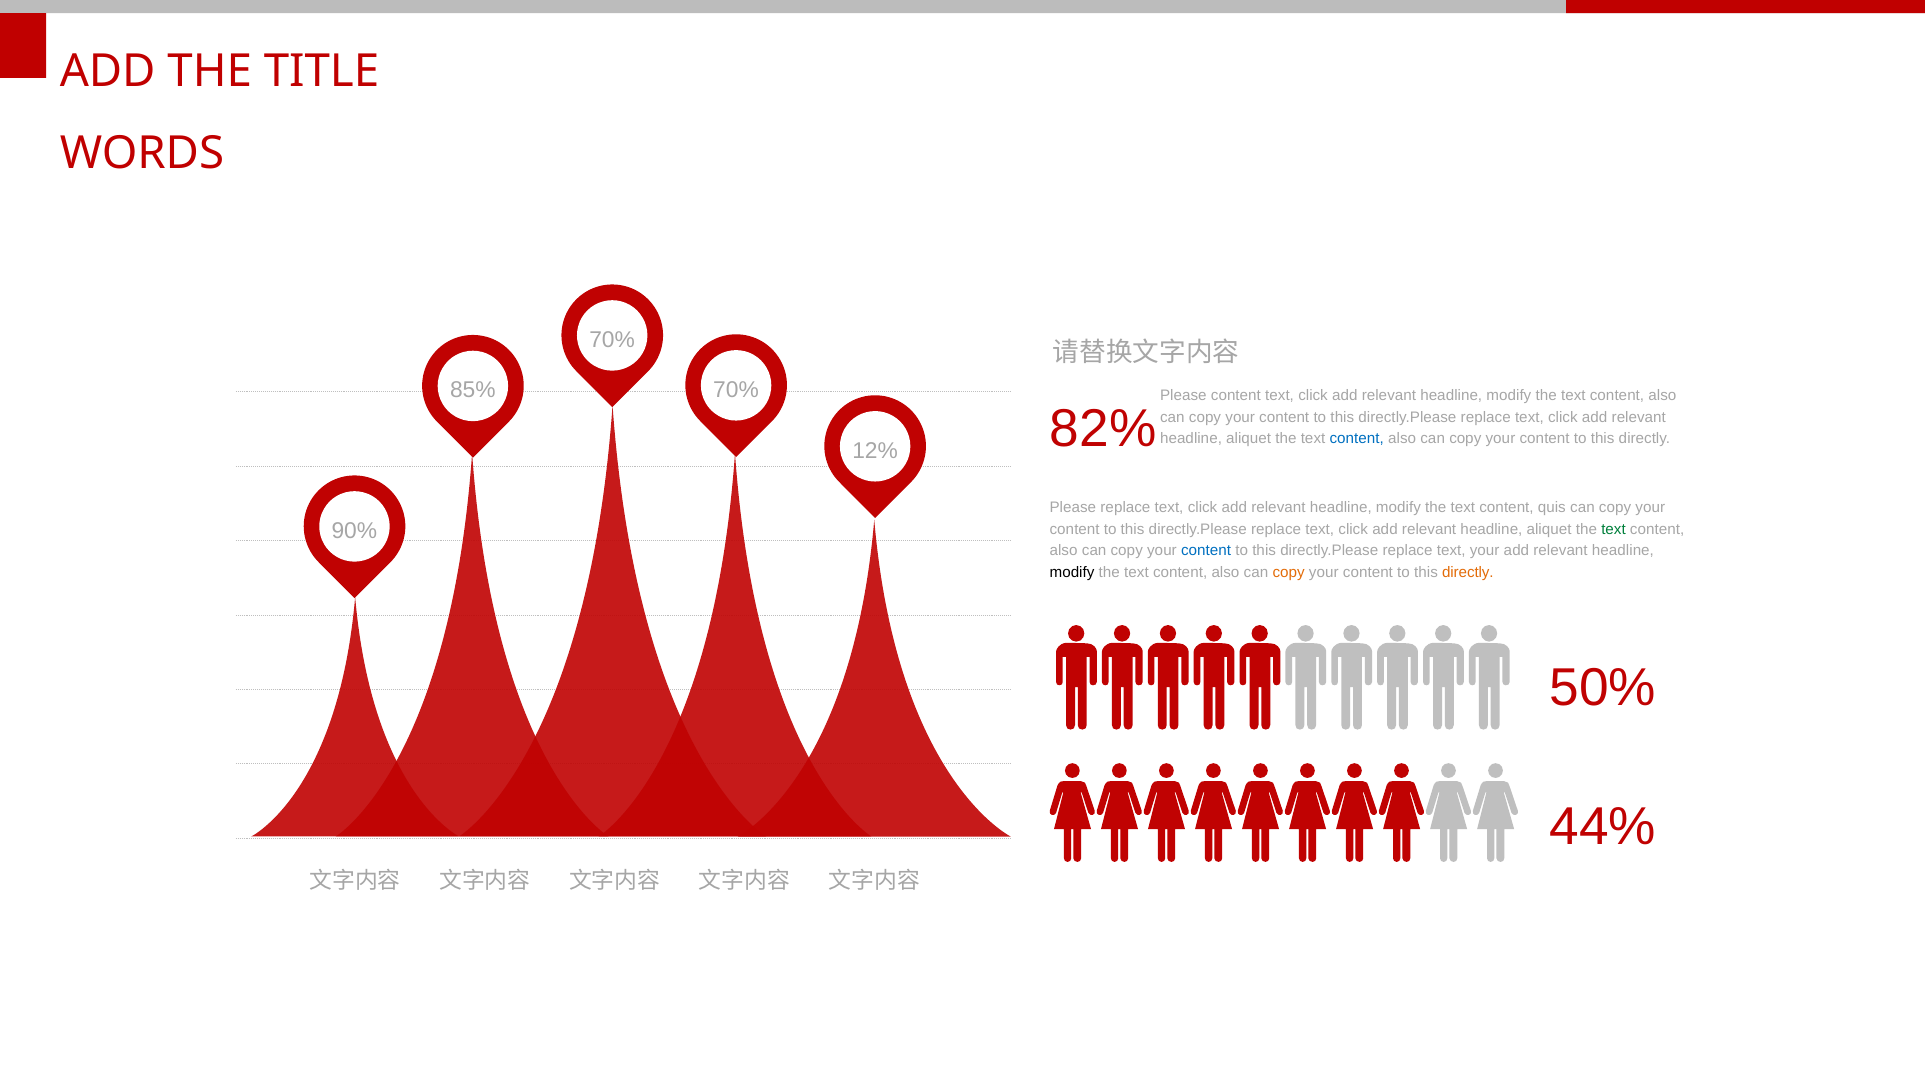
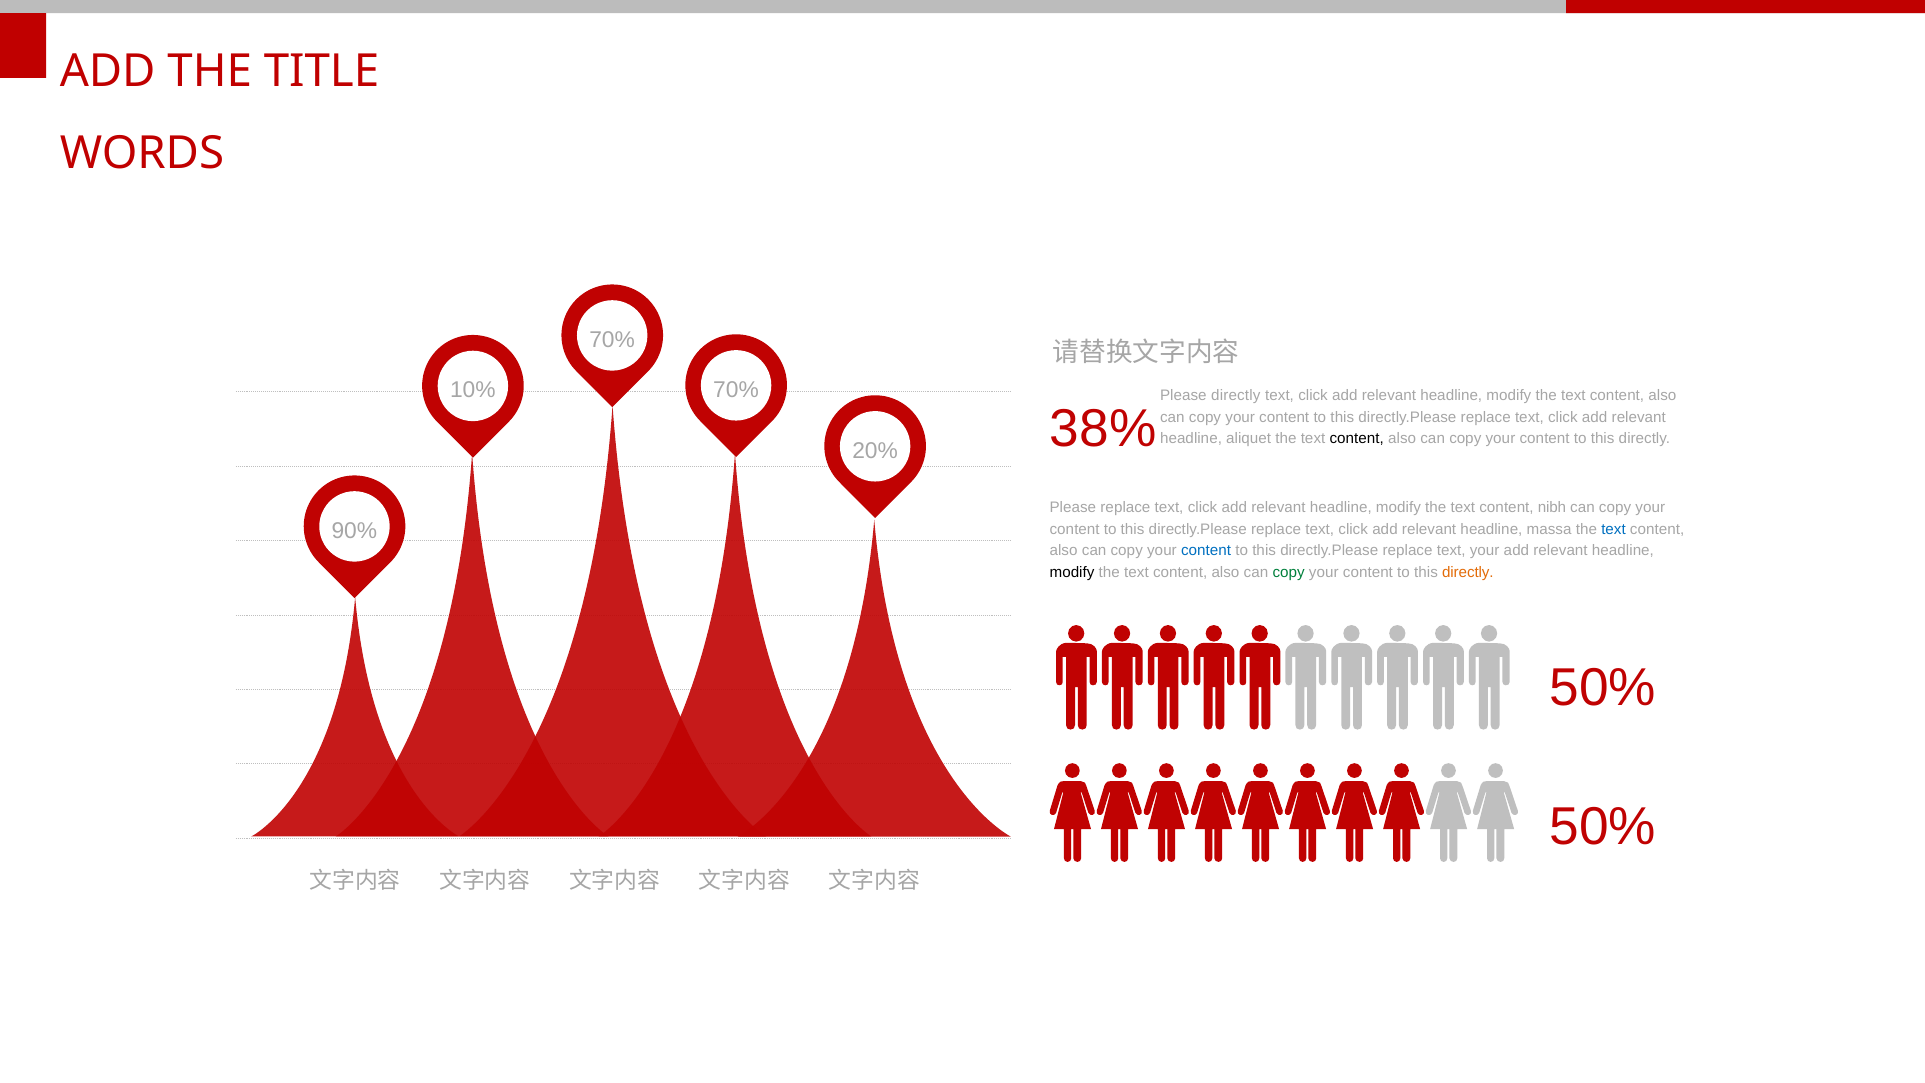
85%: 85% -> 10% (473, 390)
Please content: content -> directly (1236, 395)
82%: 82% -> 38% (1103, 428)
content colour: blue -> black (1357, 439)
12%: 12% -> 20% (875, 450)
quis: quis -> nibh (1552, 507)
aliquet: aliquet -> massa (1549, 529)
text colour: green -> blue (1613, 529)
copy colour: orange -> green (1289, 573)
44%: 44% -> 50% (1603, 827)
